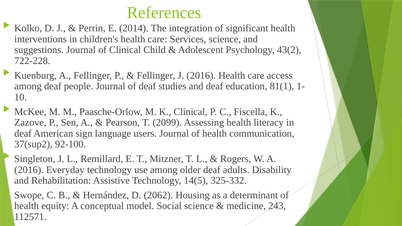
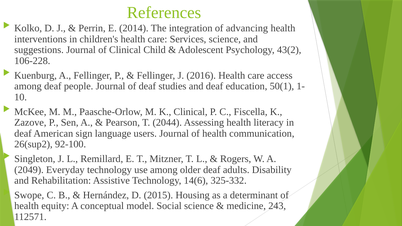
significant: significant -> advancing (247, 28)
722-228: 722-228 -> 106-228 (32, 61)
81(1: 81(1 -> 50(1 (282, 86)
2099: 2099 -> 2044 (167, 123)
37(sup2: 37(sup2 -> 26(sup2 (33, 144)
2016: 2016 -> 2049 (29, 170)
14(5: 14(5 -> 14(6 (196, 181)
2062: 2062 -> 2015 (158, 195)
